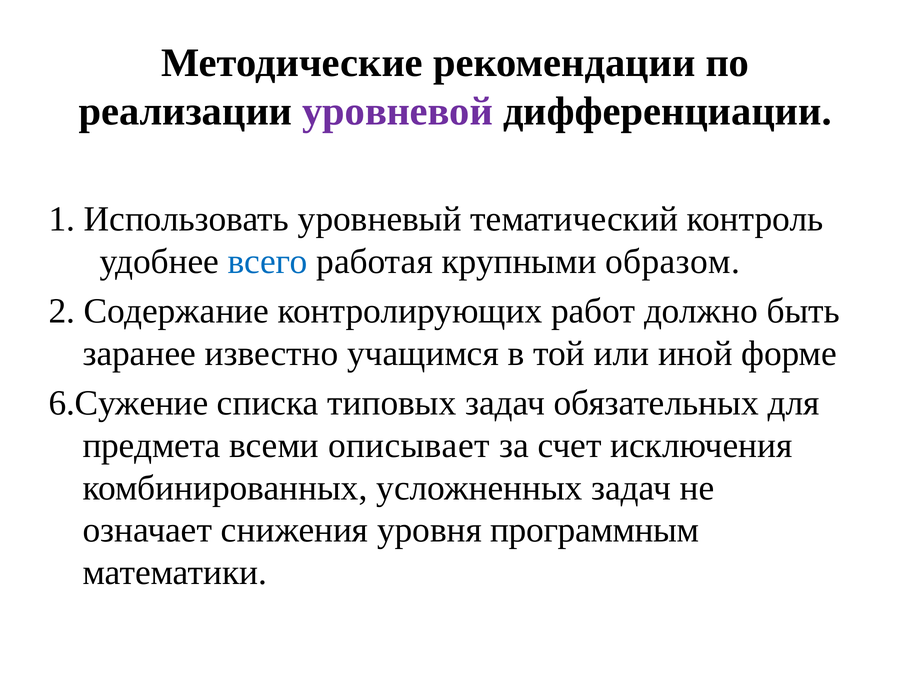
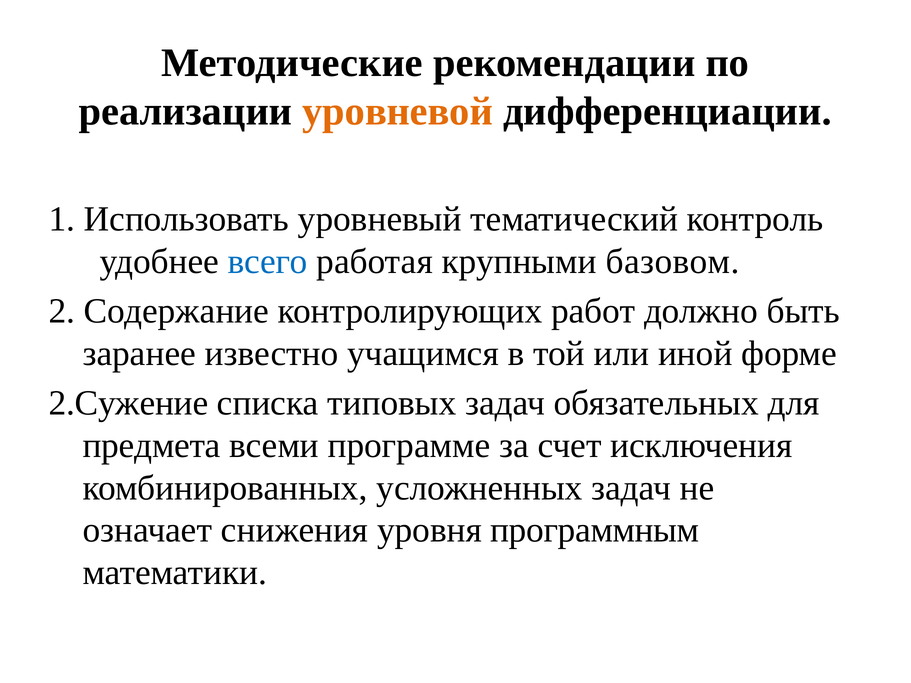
уровневой colour: purple -> orange (398, 111)
образом: образом -> базовом (673, 262)
6.Сужение: 6.Сужение -> 2.Сужение (128, 403)
описывает: описывает -> программе (409, 446)
